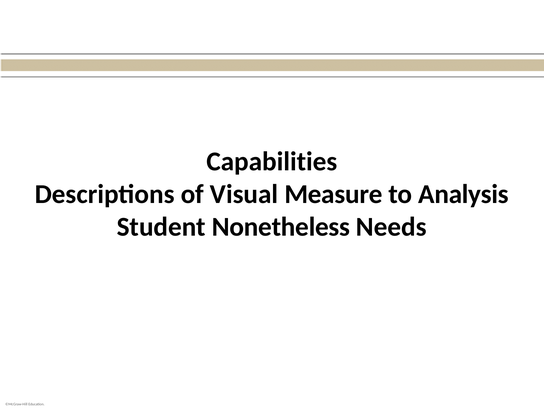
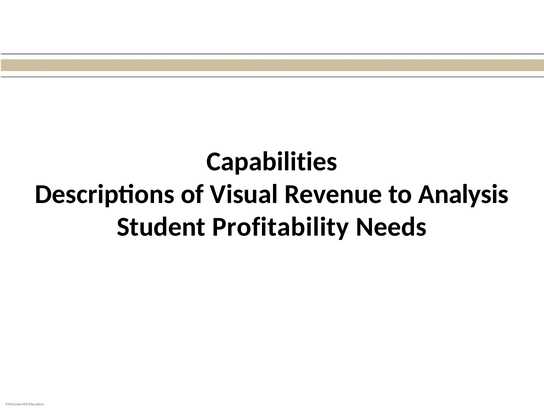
Measure: Measure -> Revenue (333, 194)
Nonetheless: Nonetheless -> Profitability (281, 227)
